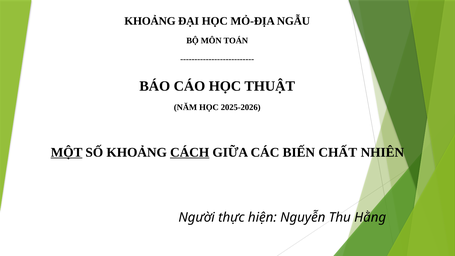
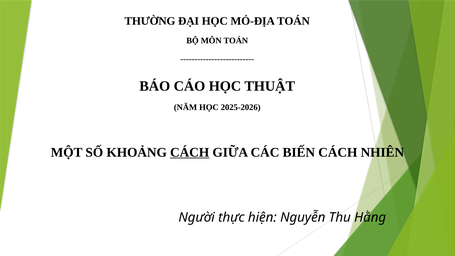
KHOẢNG: KHOẢNG -> THƯỜNG (150, 21)
MỎ-ĐỊA NGẪU: NGẪU -> TOÁN (293, 21)
MỘT underline: present -> none (67, 152)
BIẾN CHẤT: CHẤT -> CÁCH (338, 152)
